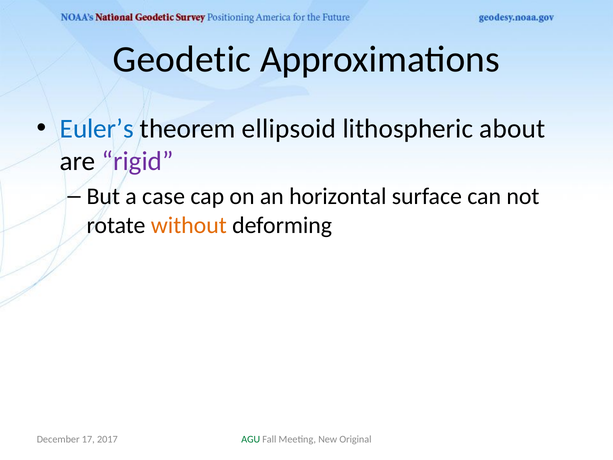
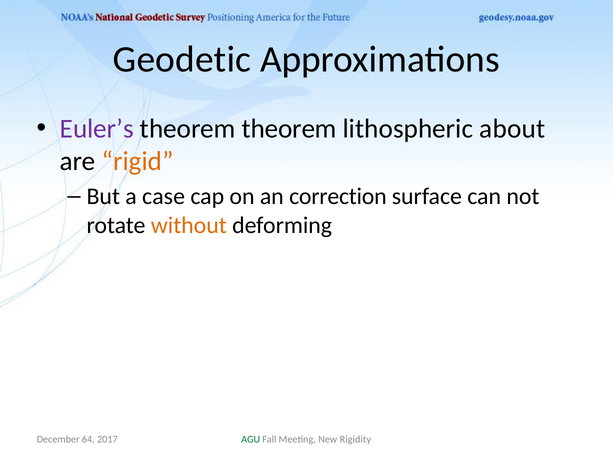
Euler’s colour: blue -> purple (97, 129)
theorem ellipsoid: ellipsoid -> theorem (289, 129)
rigid colour: purple -> orange (138, 161)
horizontal: horizontal -> correction (338, 196)
17: 17 -> 64 (88, 439)
Original: Original -> Rigidity (355, 439)
